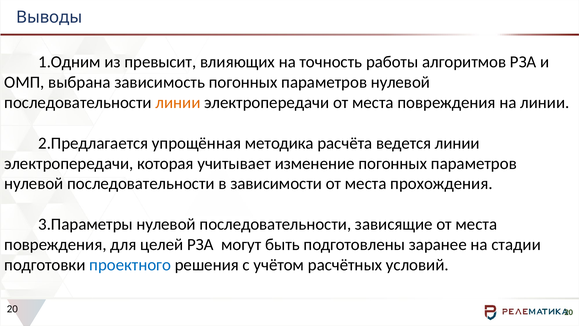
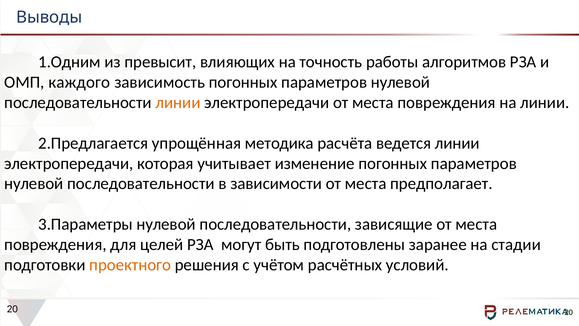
выбрана: выбрана -> каждого (79, 82)
прохождения: прохождения -> предполагает (441, 184)
проектного colour: blue -> orange (130, 265)
